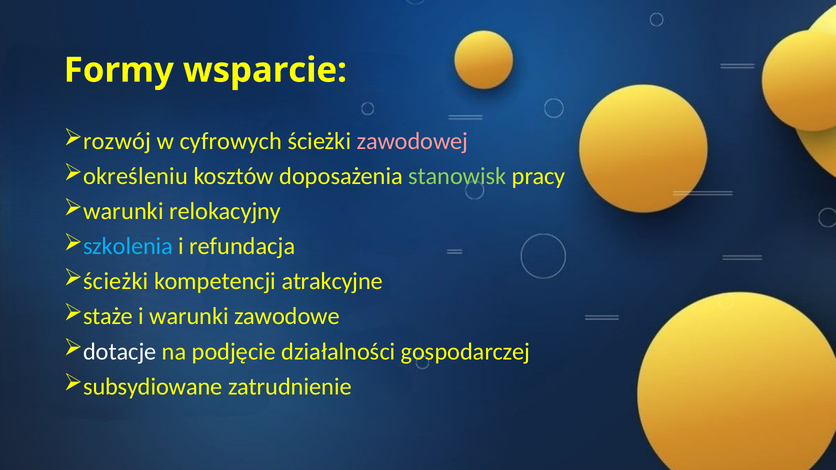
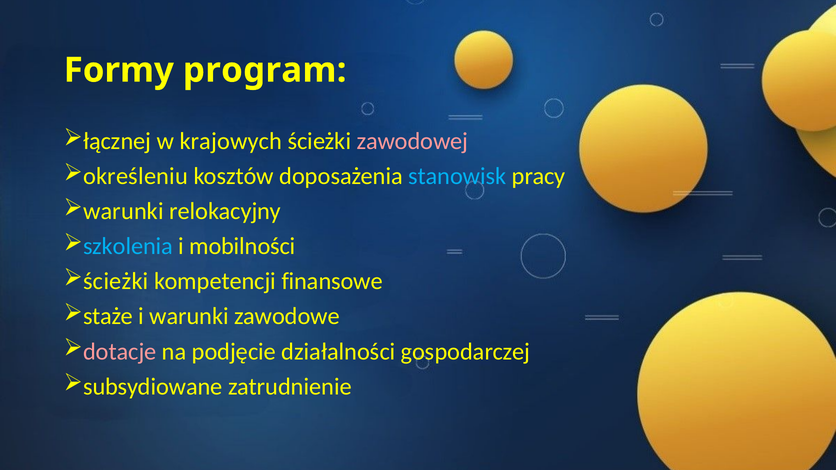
wsparcie: wsparcie -> program (265, 70)
rozwój: rozwój -> łącznej (117, 141)
cyfrowych: cyfrowych -> krajowych (231, 141)
stanowisk colour: light green -> light blue (457, 176)
refundacja: refundacja -> mobilności (242, 247)
atrakcyjne: atrakcyjne -> finansowe (332, 282)
dotacje colour: white -> pink (120, 352)
